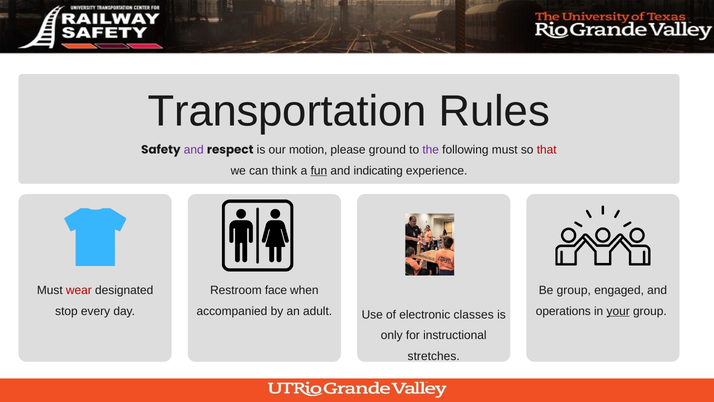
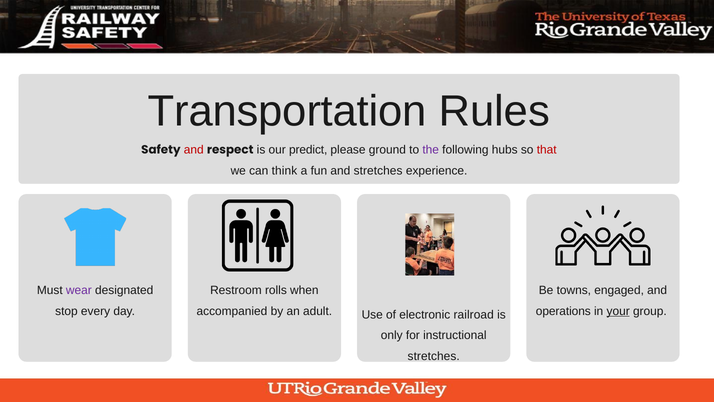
and colour: purple -> red (194, 150)
motion: motion -> predict (308, 150)
following must: must -> hubs (505, 150)
fun underline: present -> none (319, 171)
and indicating: indicating -> stretches (378, 171)
wear colour: red -> purple (79, 290)
face: face -> rolls (276, 290)
Be group: group -> towns (574, 290)
classes: classes -> railroad (474, 314)
